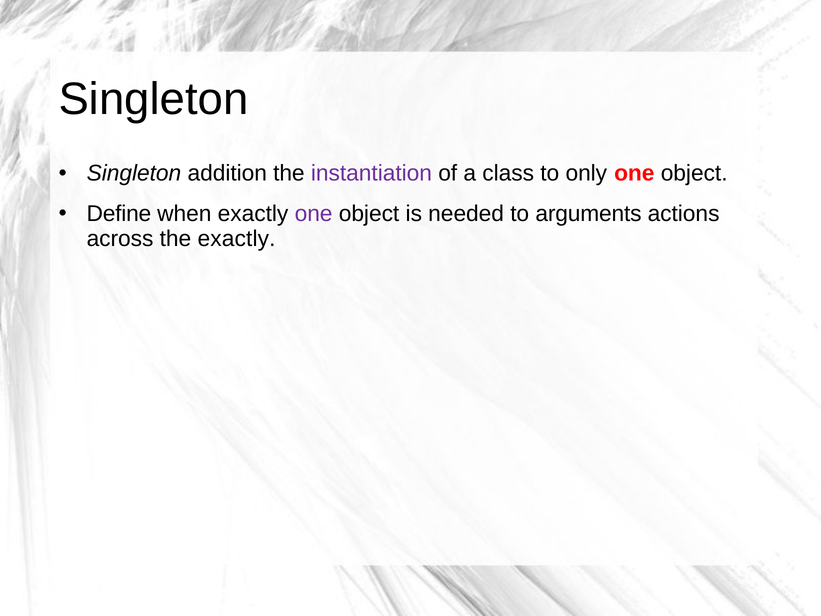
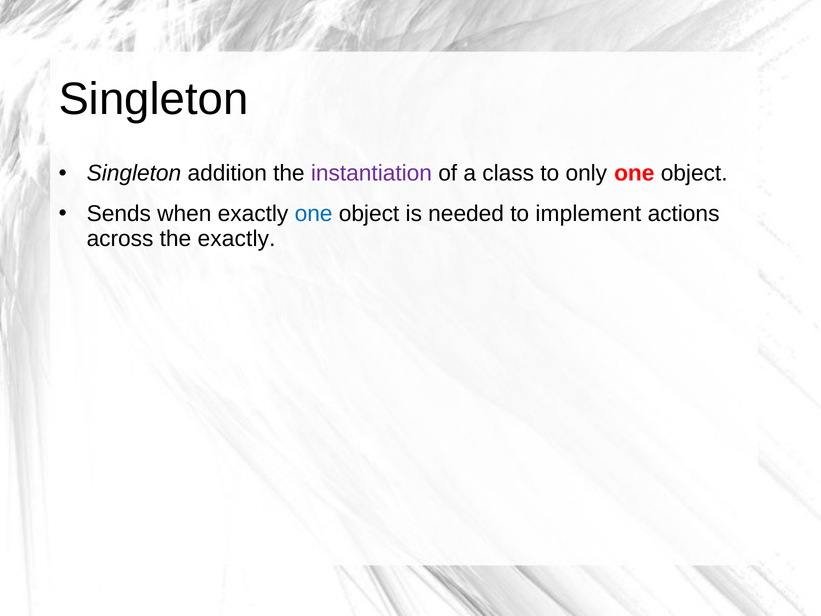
Define: Define -> Sends (119, 213)
one colour: purple -> blue (314, 213)
arguments: arguments -> implement (588, 213)
